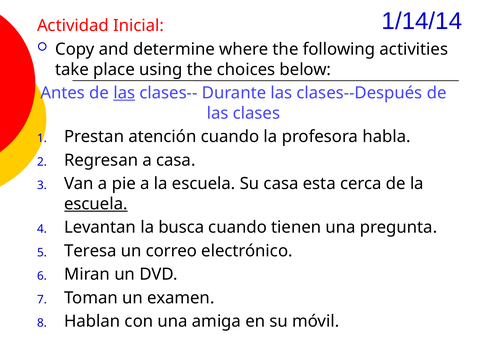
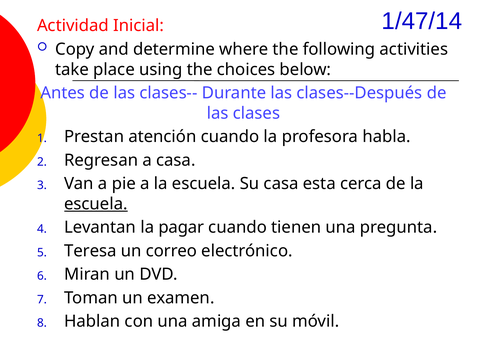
1/14/14: 1/14/14 -> 1/47/14 (422, 21)
las underline: present -> none (124, 93)
busca: busca -> pagar (181, 227)
